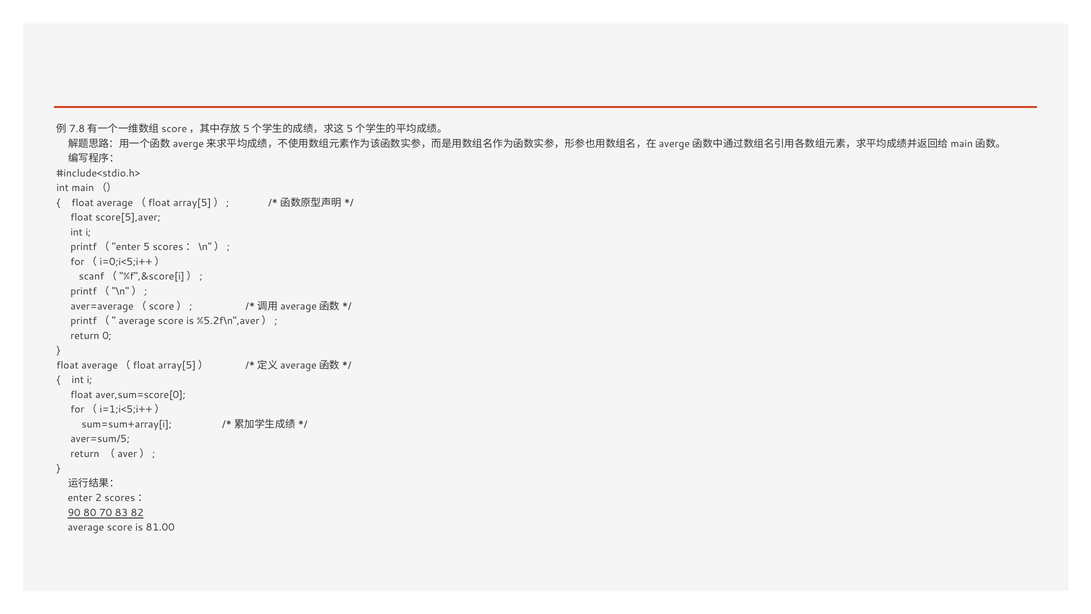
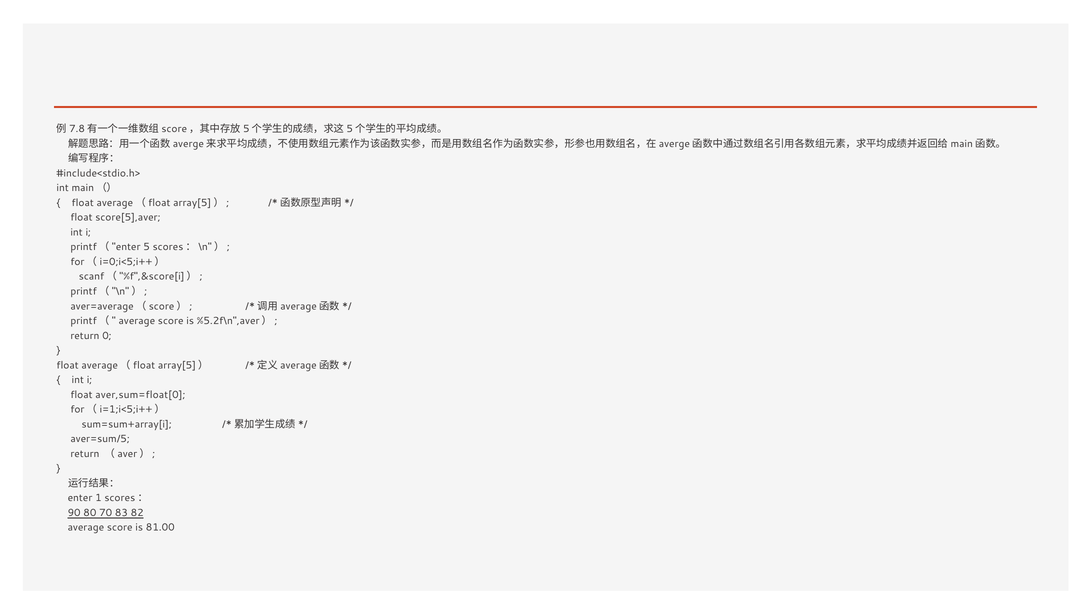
aver,sum=score[0: aver,sum=score[0 -> aver,sum=float[0 (140, 394)
2: 2 -> 1 (98, 498)
